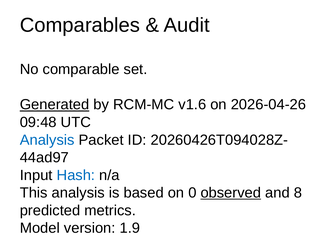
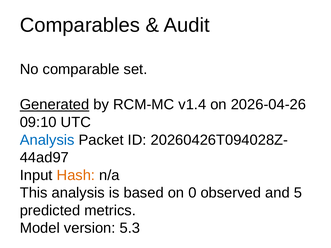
v1.6: v1.6 -> v1.4 (192, 105)
09:48: 09:48 -> 09:10 (38, 122)
Hash colour: blue -> orange (76, 175)
observed underline: present -> none (231, 193)
8: 8 -> 5 (298, 193)
1.9: 1.9 -> 5.3 (130, 228)
